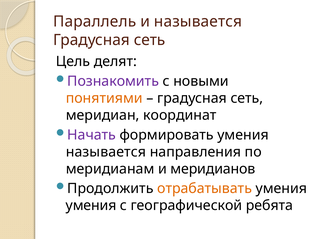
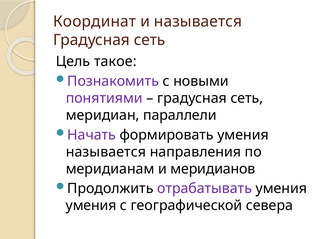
Параллель: Параллель -> Координат (95, 21)
делят: делят -> такое (115, 61)
понятиями colour: orange -> purple (104, 98)
координат: координат -> параллели (180, 115)
отрабатывать colour: orange -> purple (205, 188)
ребята: ребята -> севера (269, 205)
